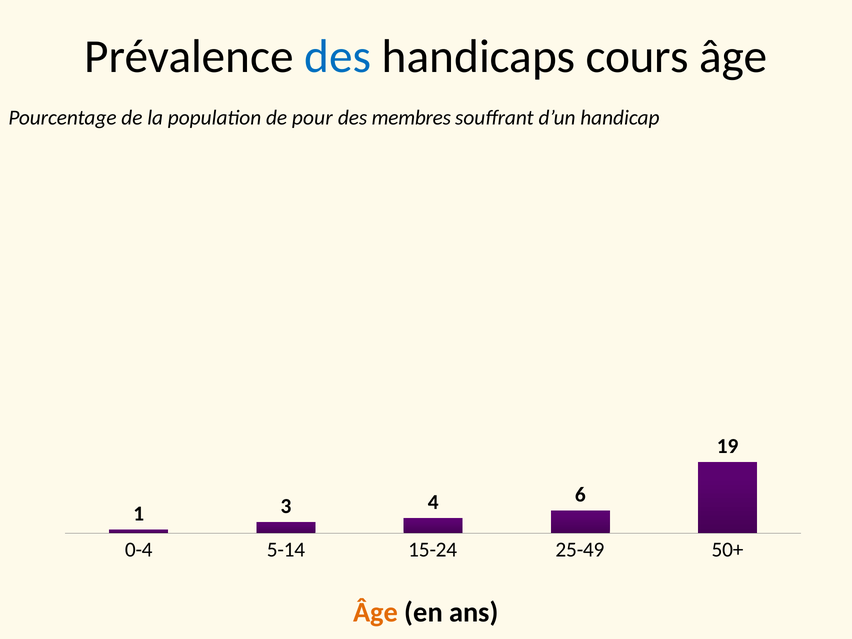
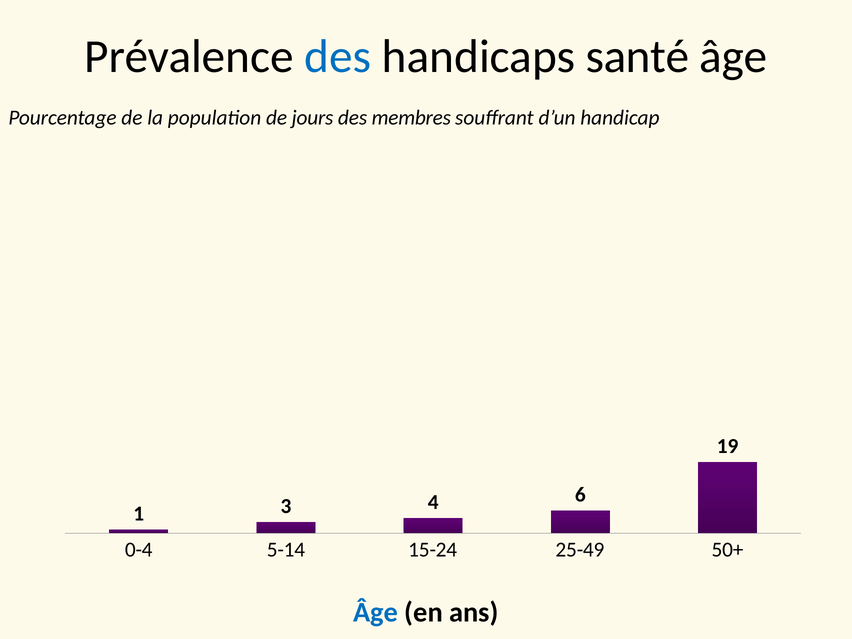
cours: cours -> santé (637, 57)
pour: pour -> jours (313, 118)
Âge colour: orange -> blue (376, 612)
